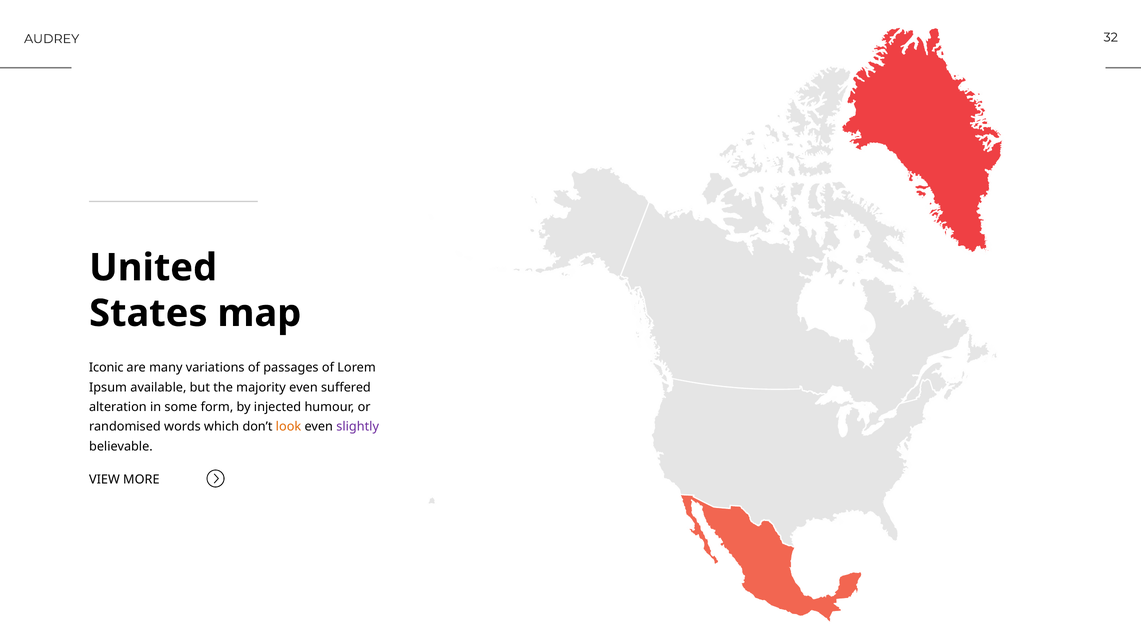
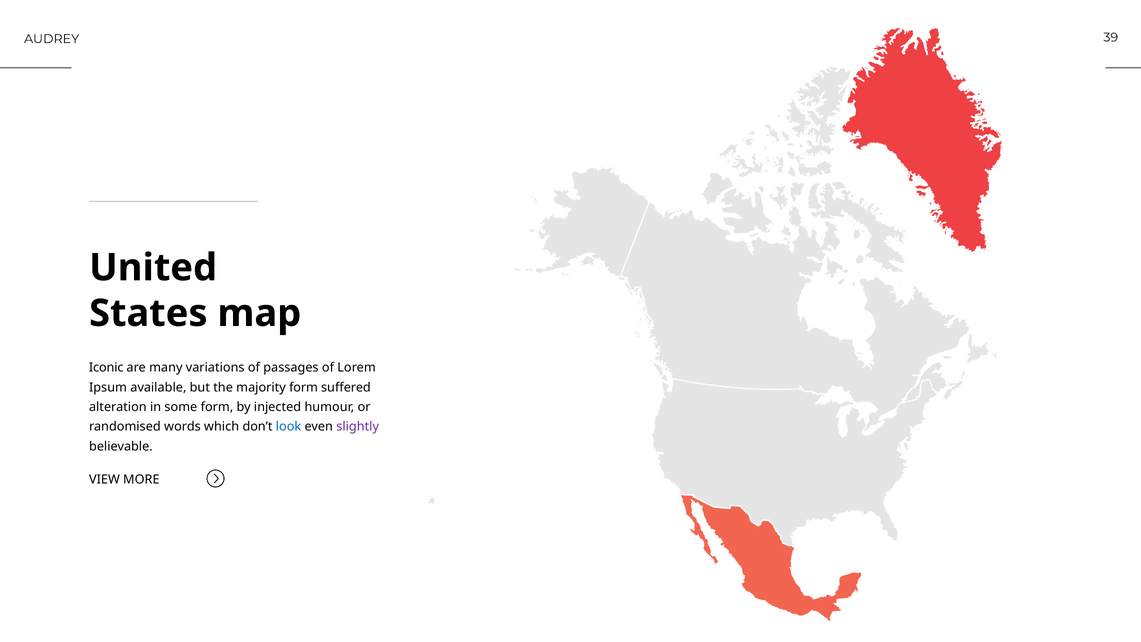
32: 32 -> 39 (1111, 37)
majority even: even -> form (304, 387)
look colour: orange -> blue (288, 427)
